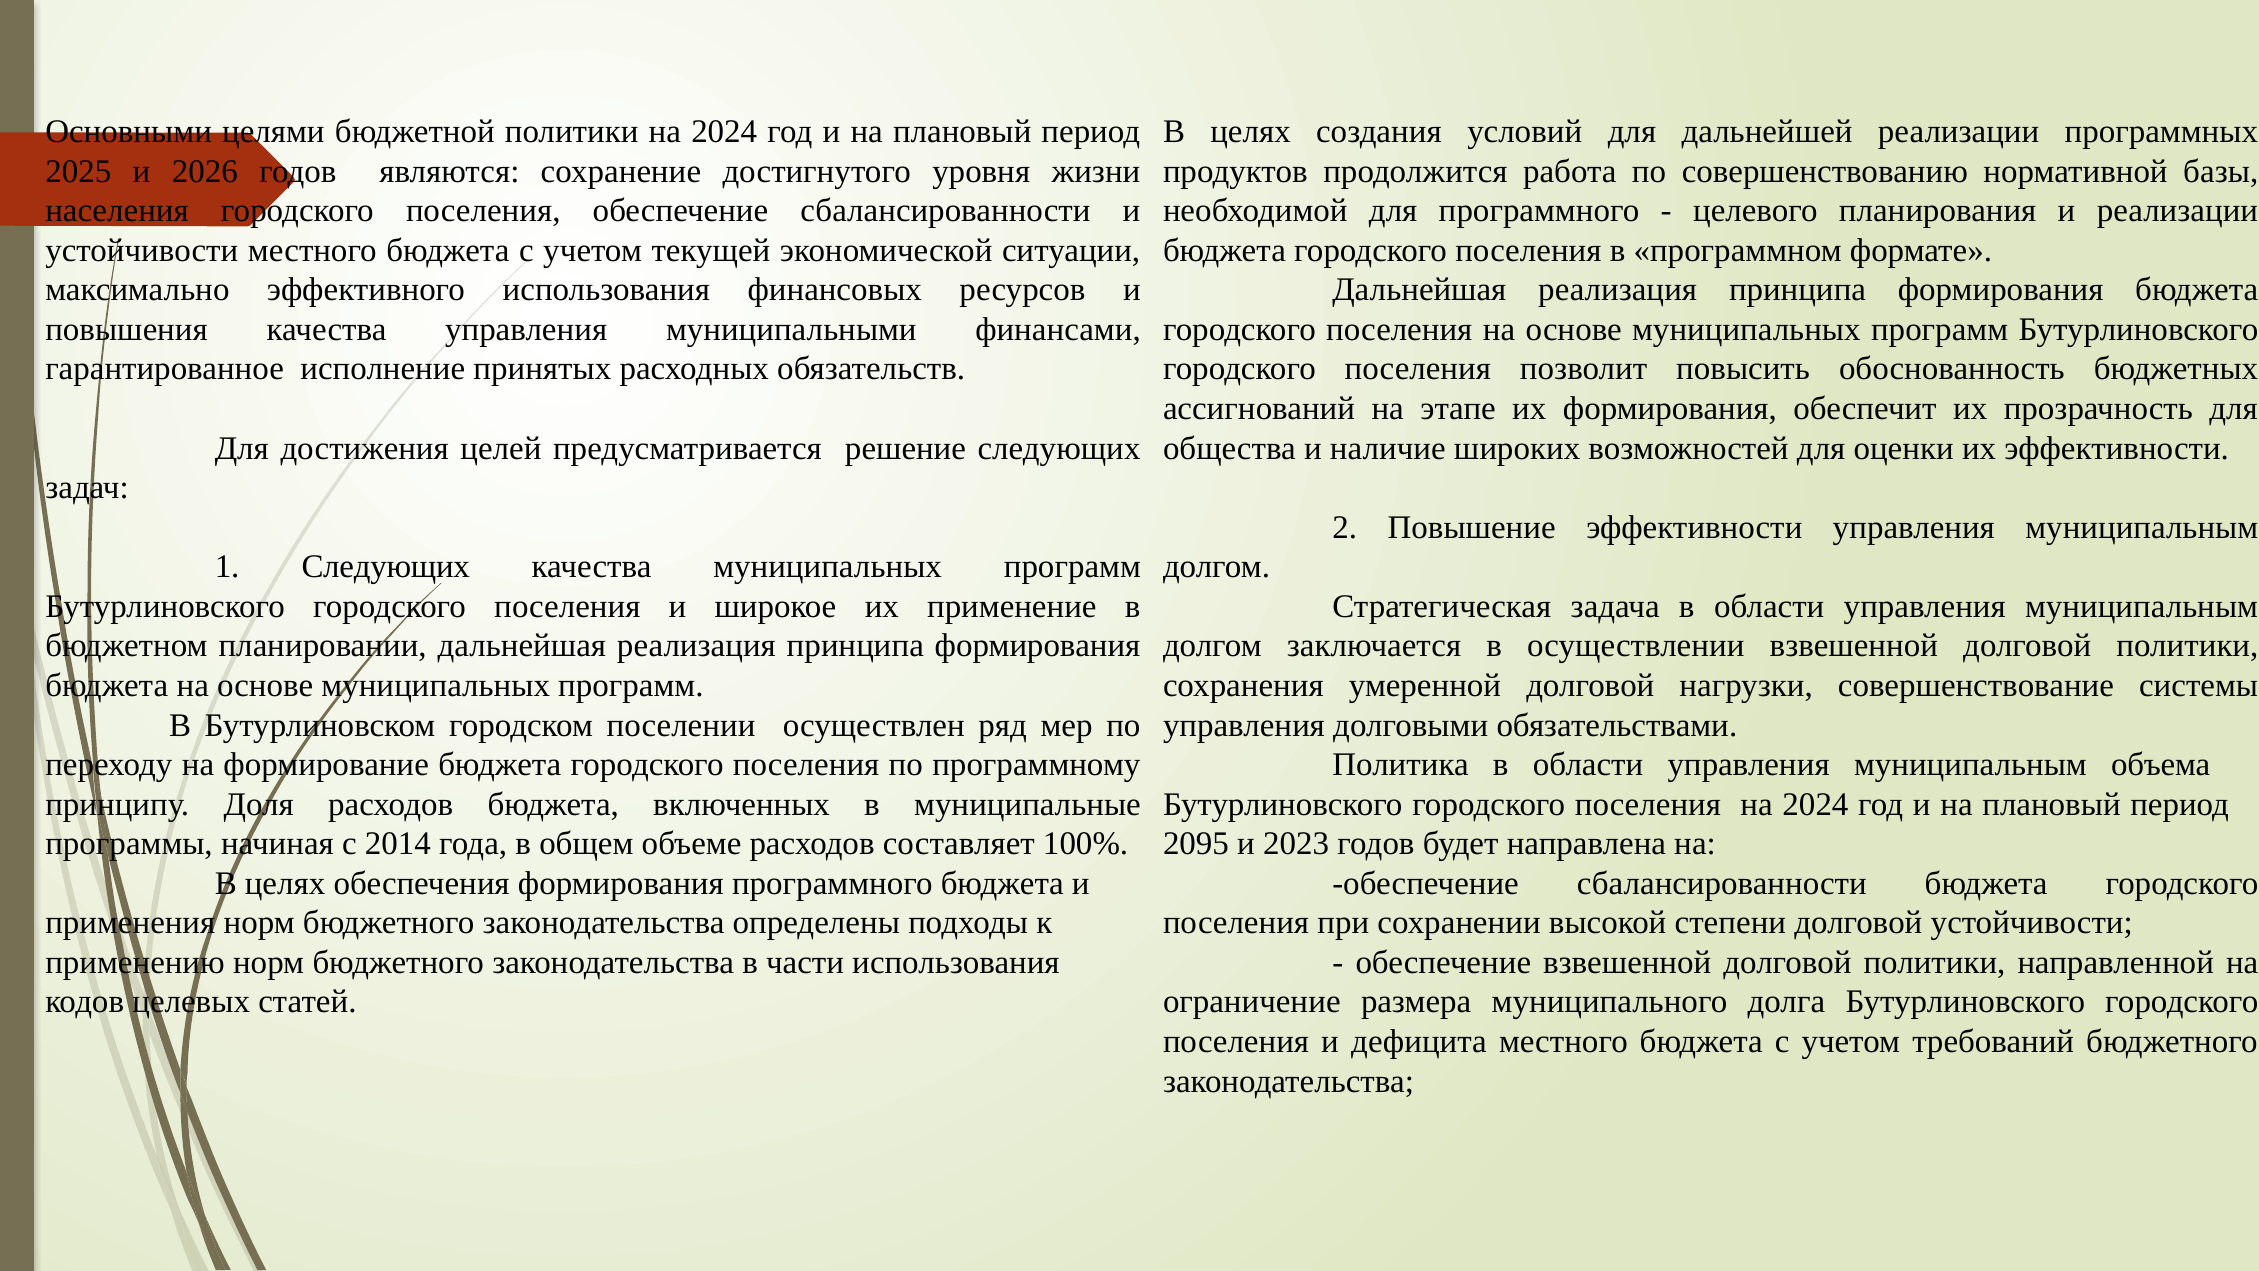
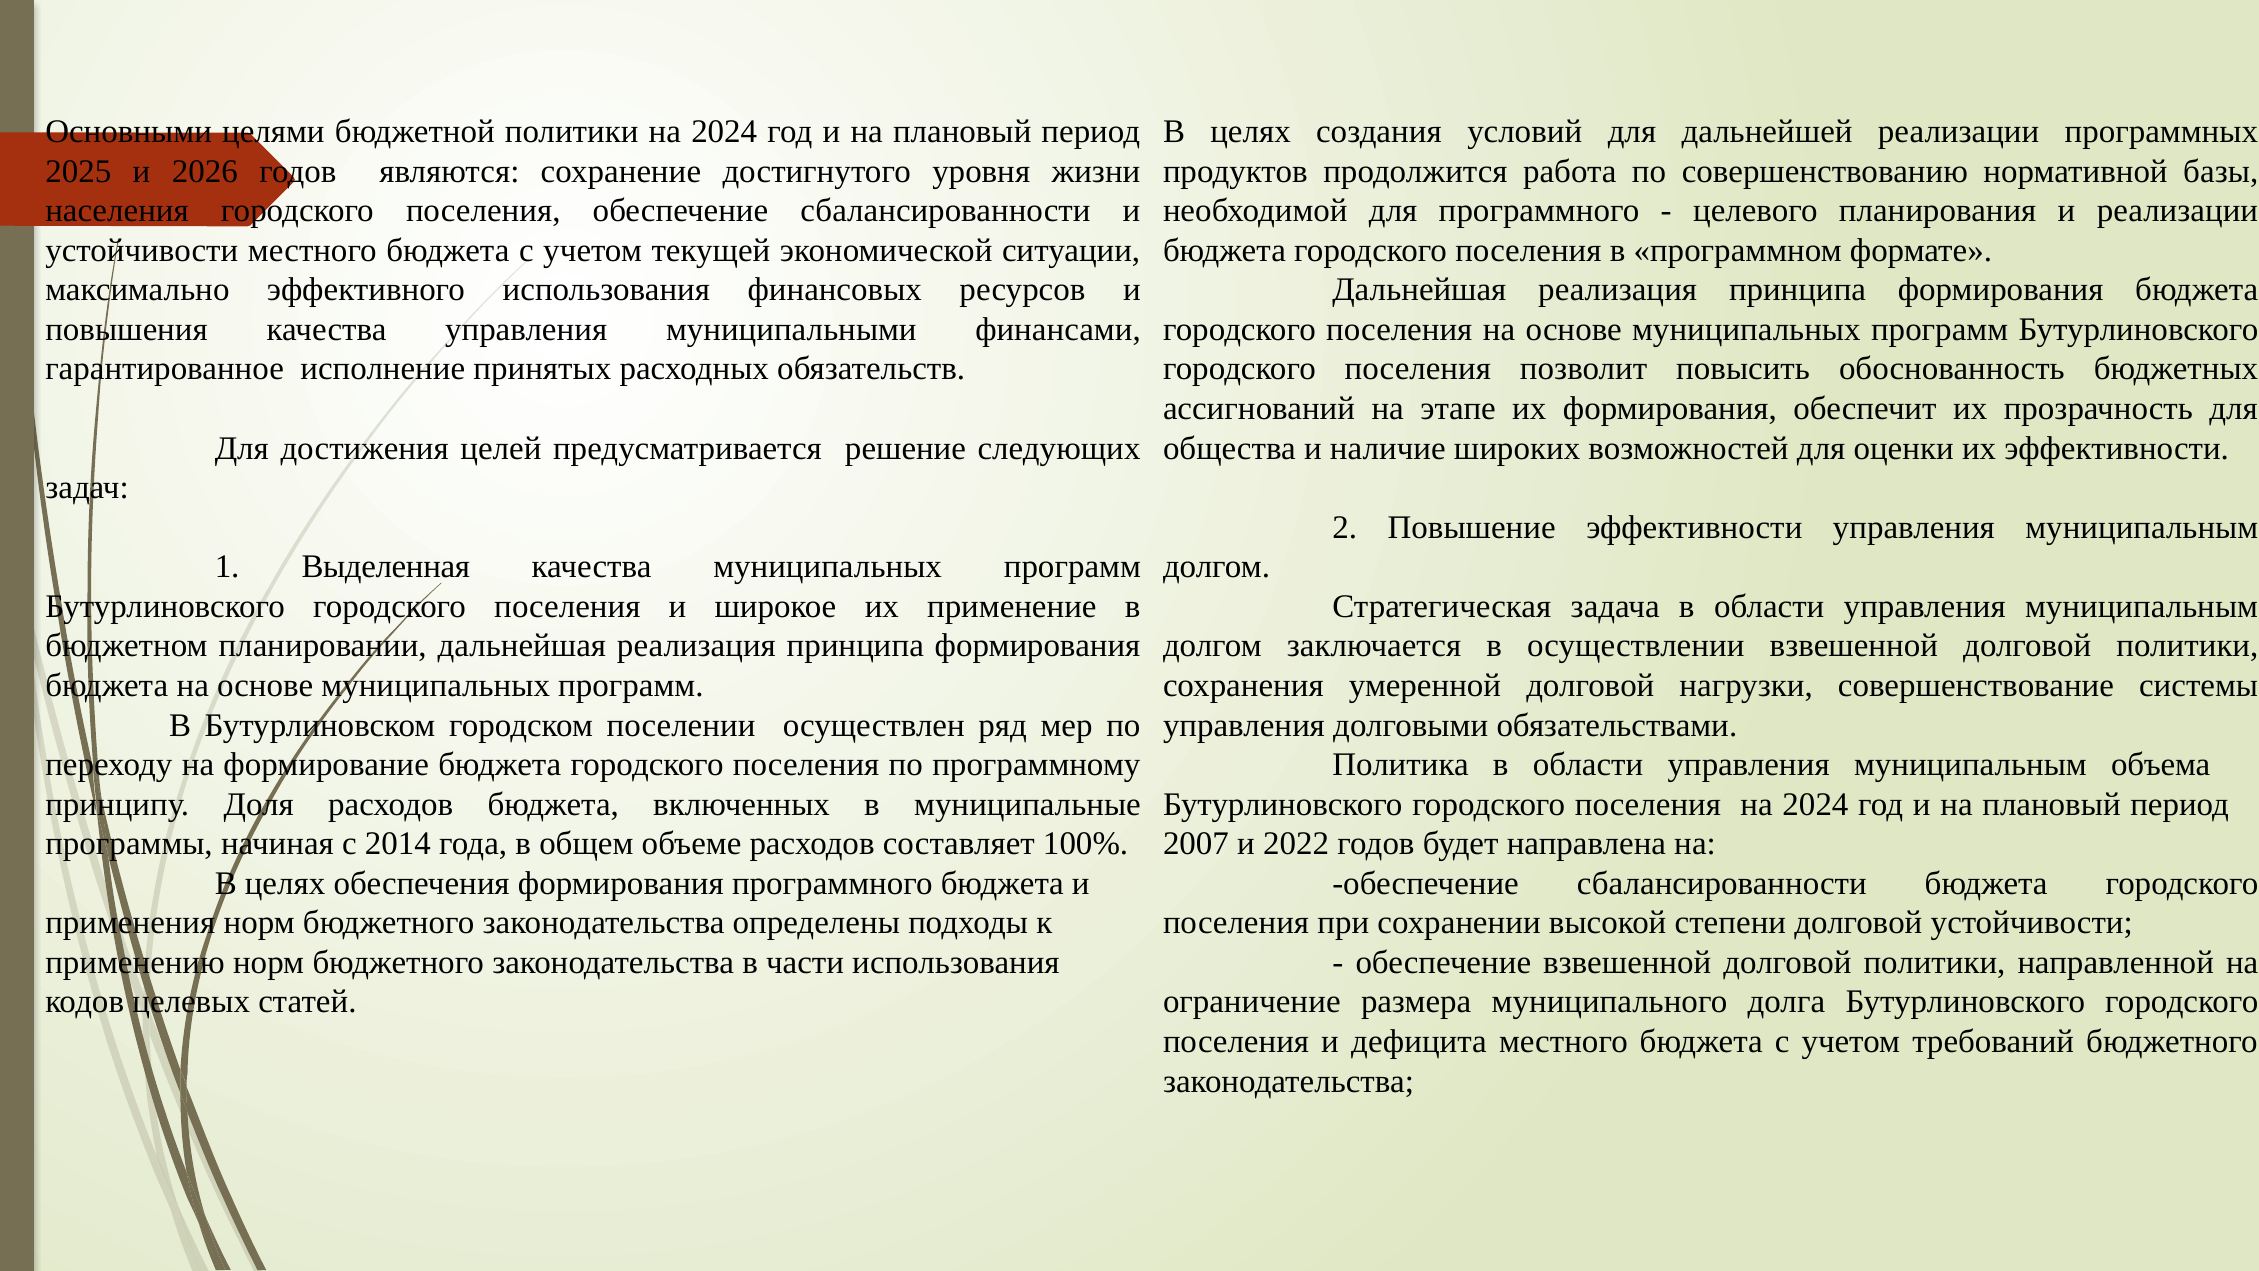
1 Следующих: Следующих -> Выделенная (386, 567)
2095: 2095 -> 2007 (1196, 844)
2023: 2023 -> 2022 (1296, 844)
